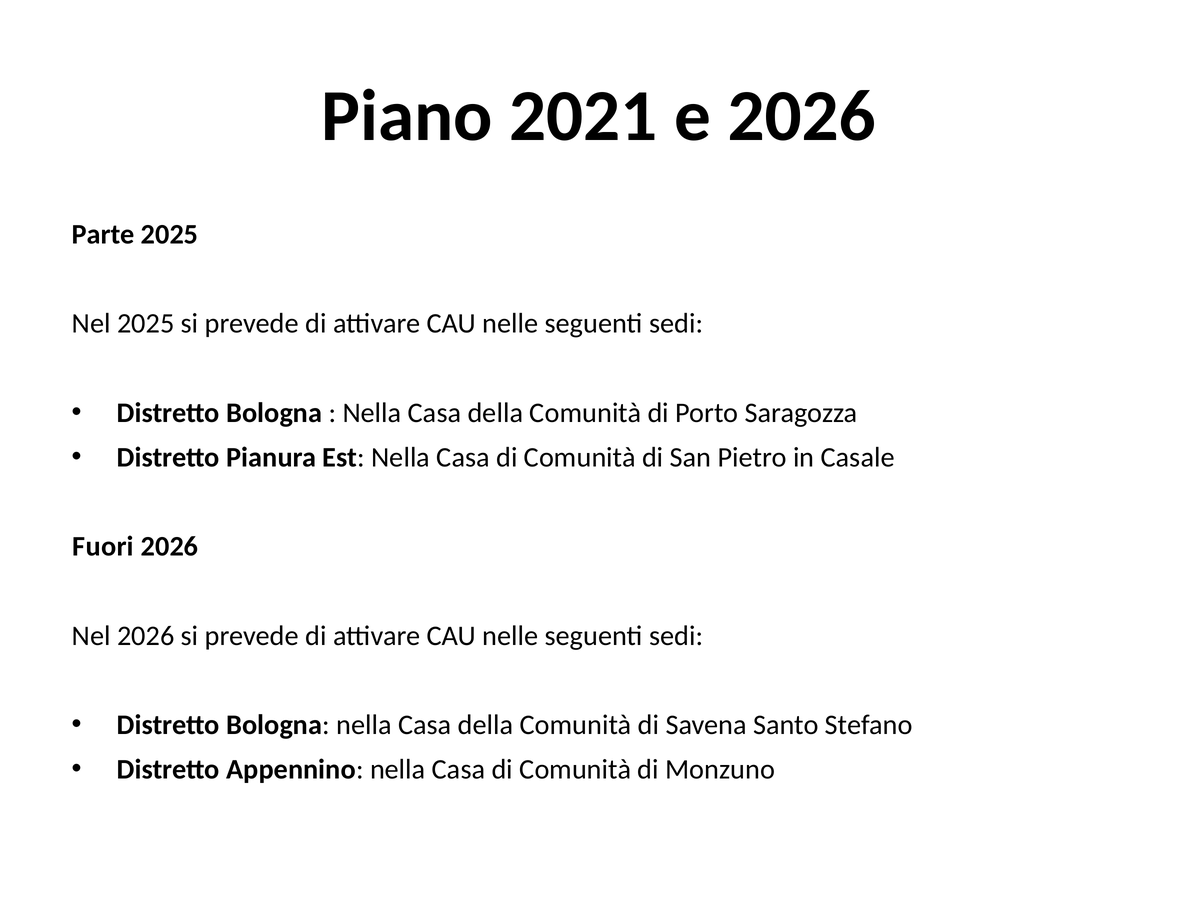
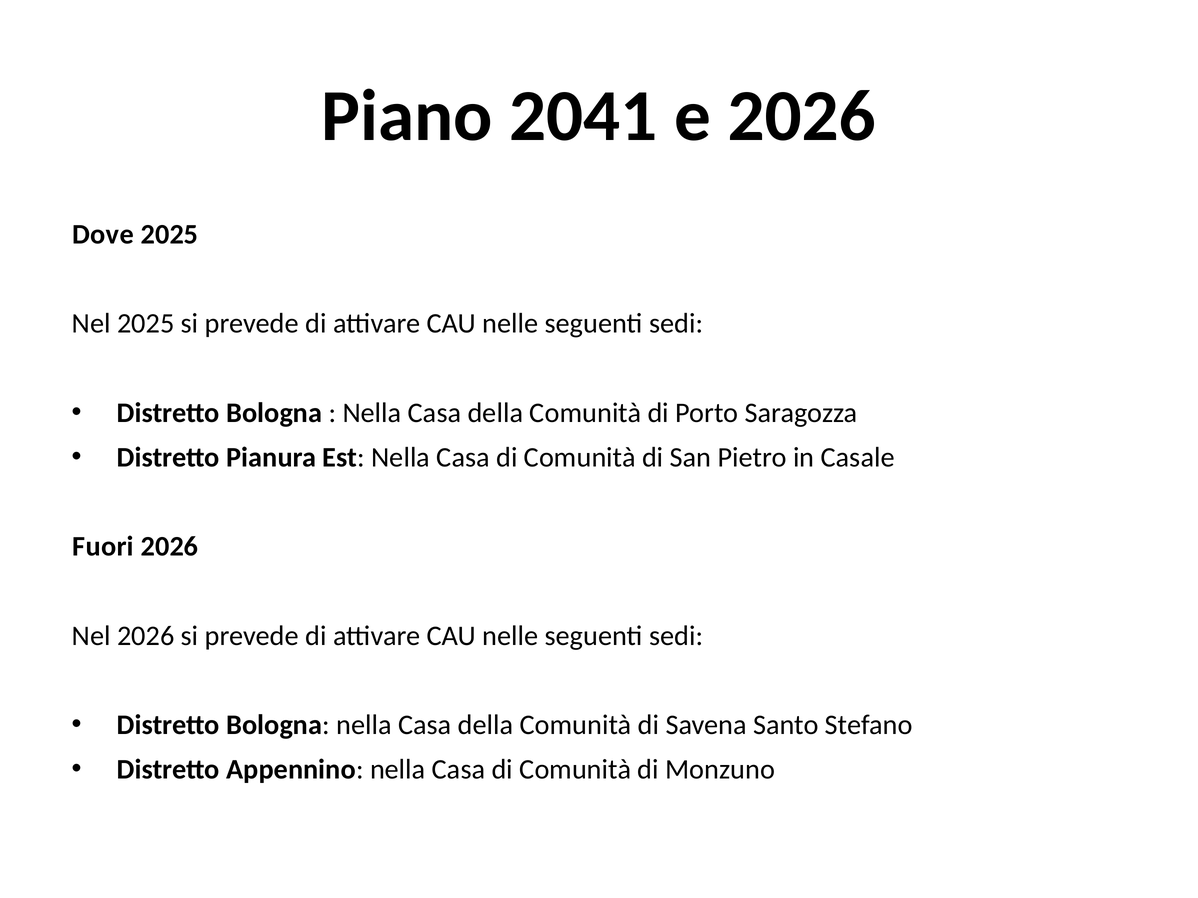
2021: 2021 -> 2041 (583, 116)
Parte: Parte -> Dove (103, 235)
